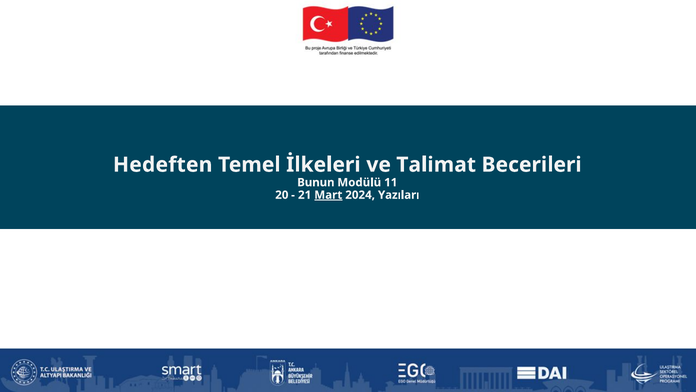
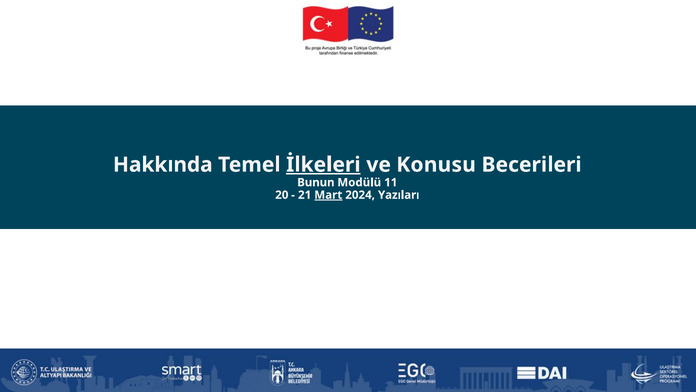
Hedeften: Hedeften -> Hakkında (163, 165)
İlkeleri underline: none -> present (323, 165)
Talimat: Talimat -> Konusu (436, 165)
